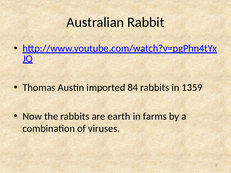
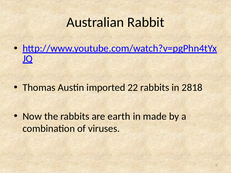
84: 84 -> 22 (133, 88)
1359: 1359 -> 2818 (192, 88)
farms: farms -> made (155, 116)
